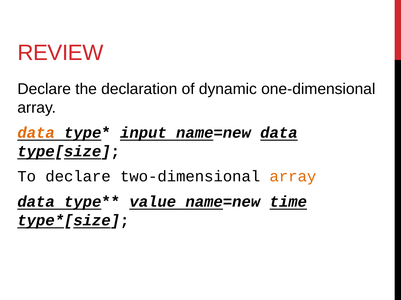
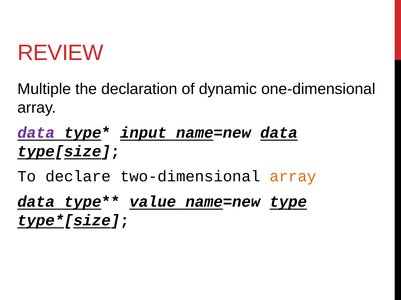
Declare: Declare -> Multiple (44, 89)
data colour: orange -> purple (36, 133)
time: time -> type (288, 202)
